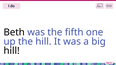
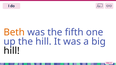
Beth colour: black -> orange (14, 32)
